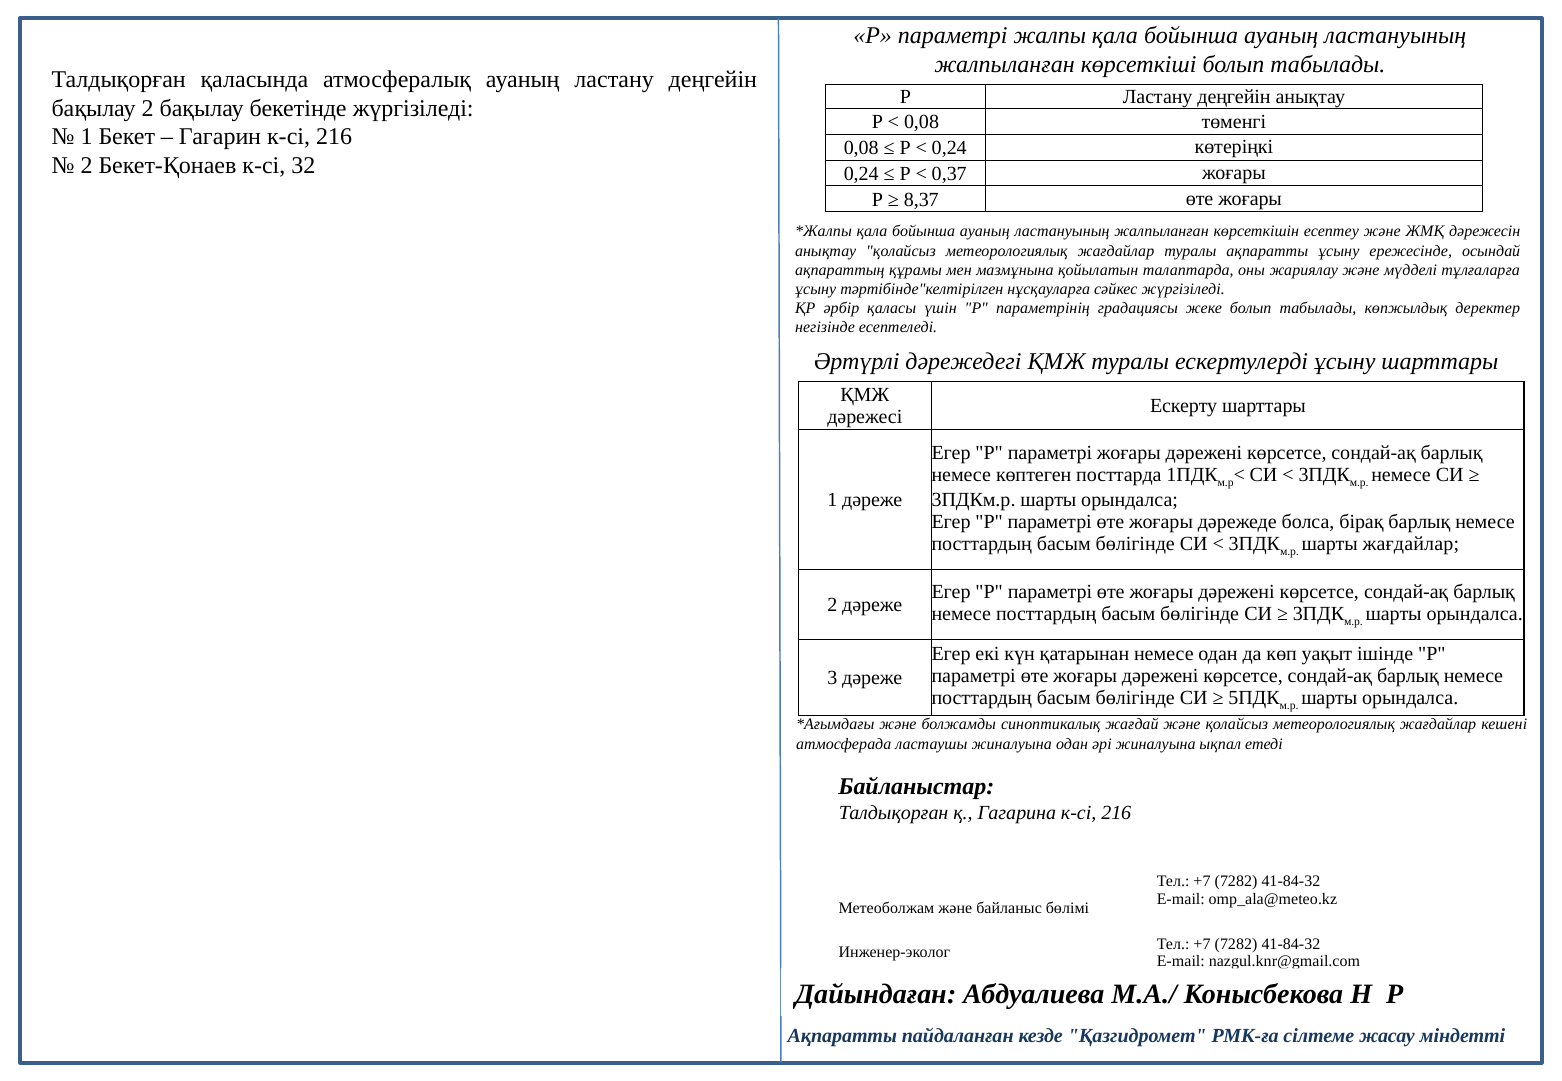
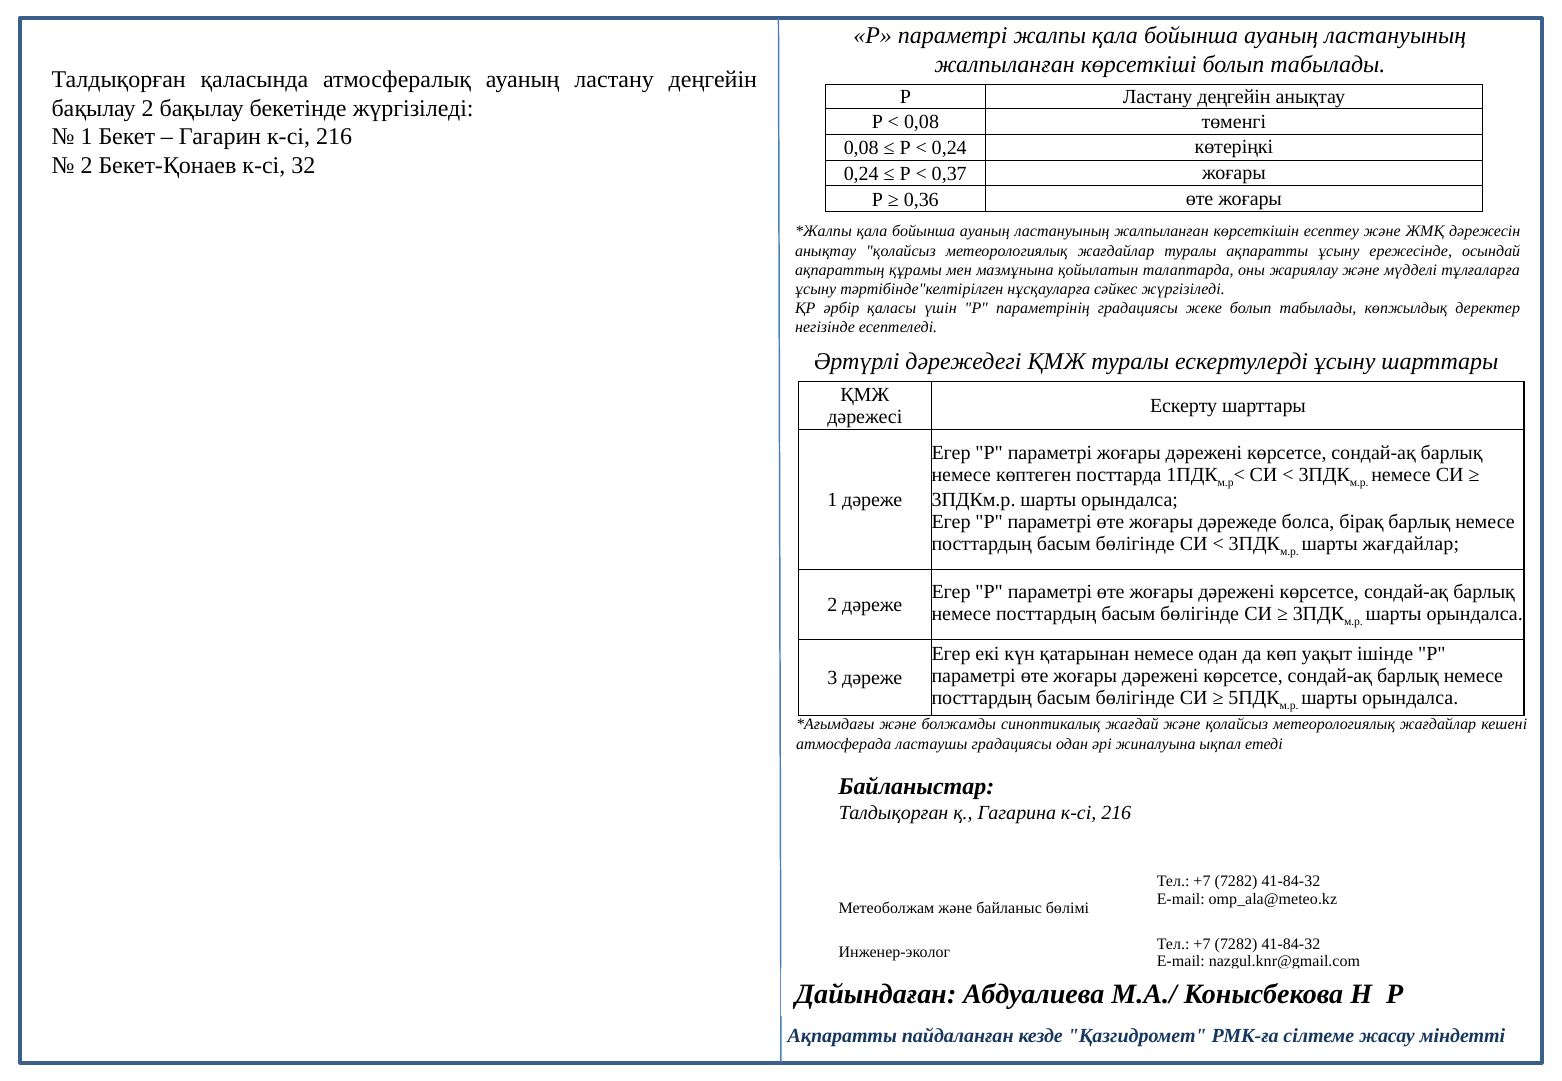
8,37: 8,37 -> 0,36 (921, 200)
ластаушы жиналуына: жиналуына -> градациясы (1012, 744)
